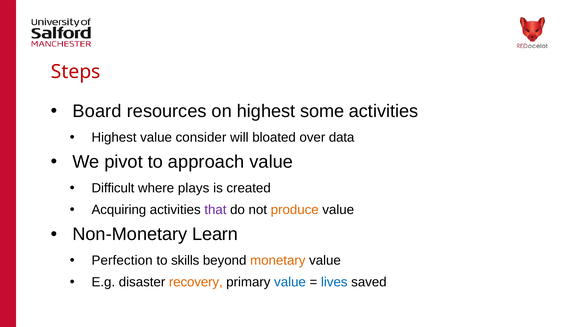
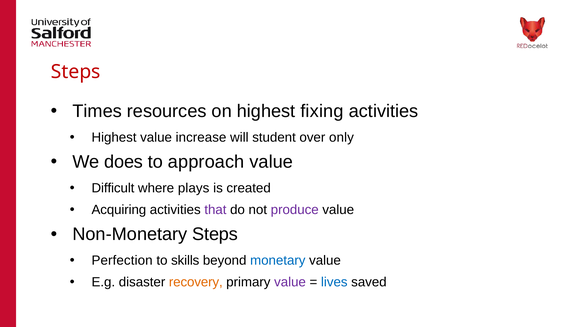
Board: Board -> Times (97, 111)
some: some -> fixing (322, 111)
consider: consider -> increase (201, 137)
bloated: bloated -> student (274, 137)
data: data -> only (341, 137)
pivot: pivot -> does (124, 162)
produce colour: orange -> purple (295, 210)
Non-Monetary Learn: Learn -> Steps (215, 234)
monetary colour: orange -> blue (278, 260)
value colour: blue -> purple (290, 282)
